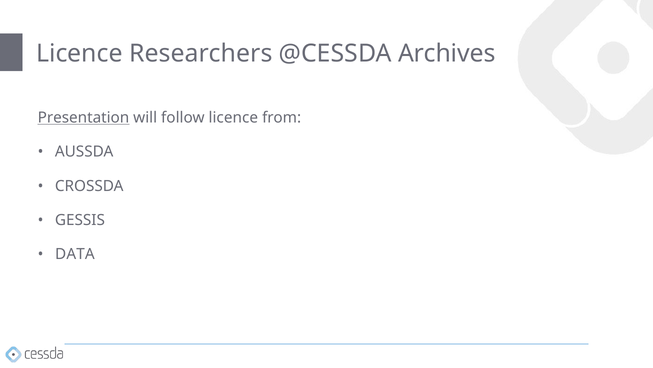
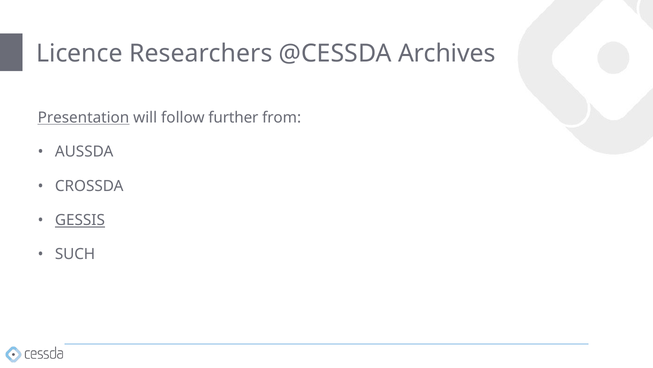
follow licence: licence -> further (233, 117)
GESSIS underline: none -> present (80, 220)
DATA: DATA -> SUCH (75, 254)
